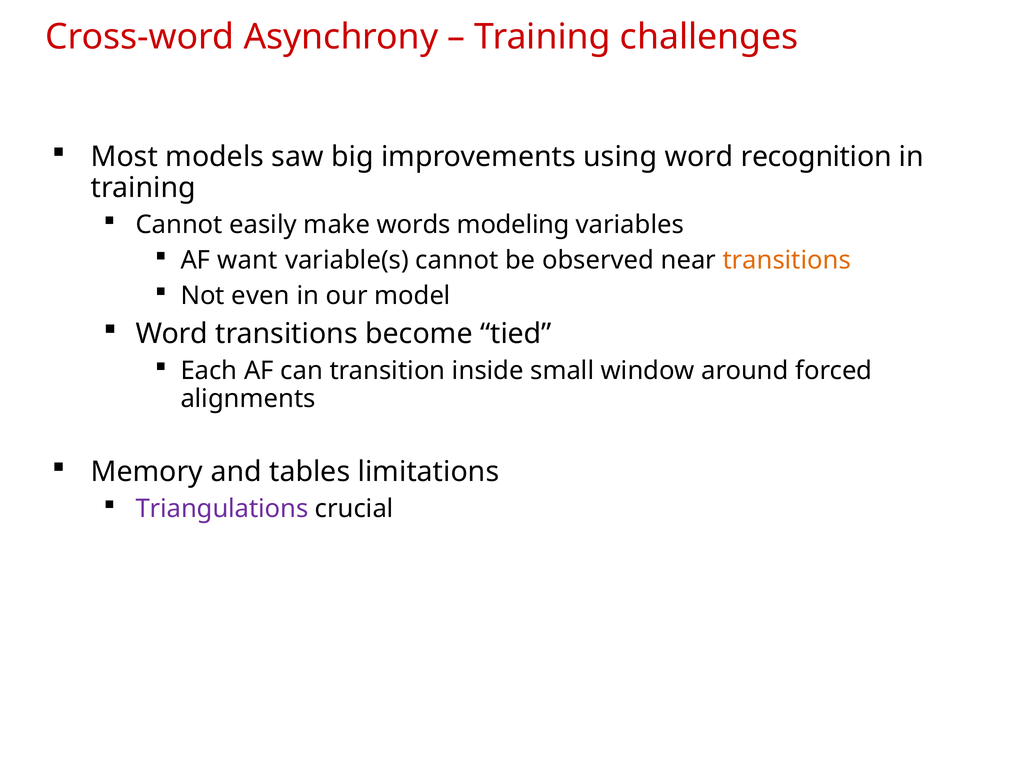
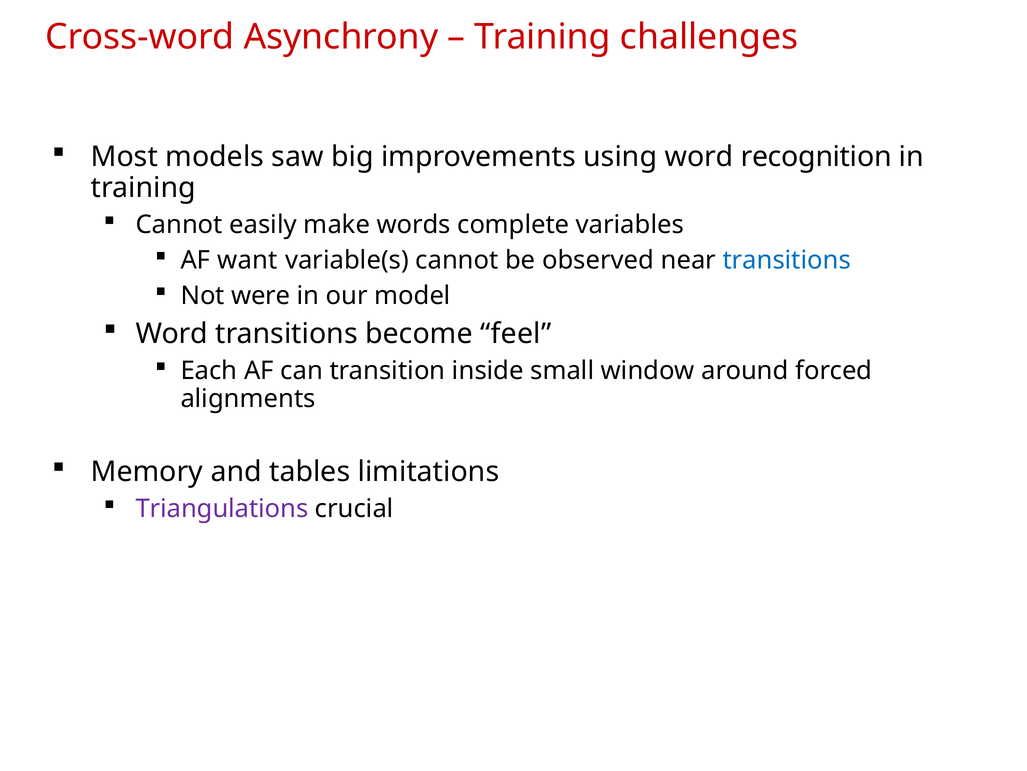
modeling: modeling -> complete (513, 225)
transitions colour: orange -> blue (787, 260)
even: even -> were (261, 296)
tied: tied -> feel (516, 333)
